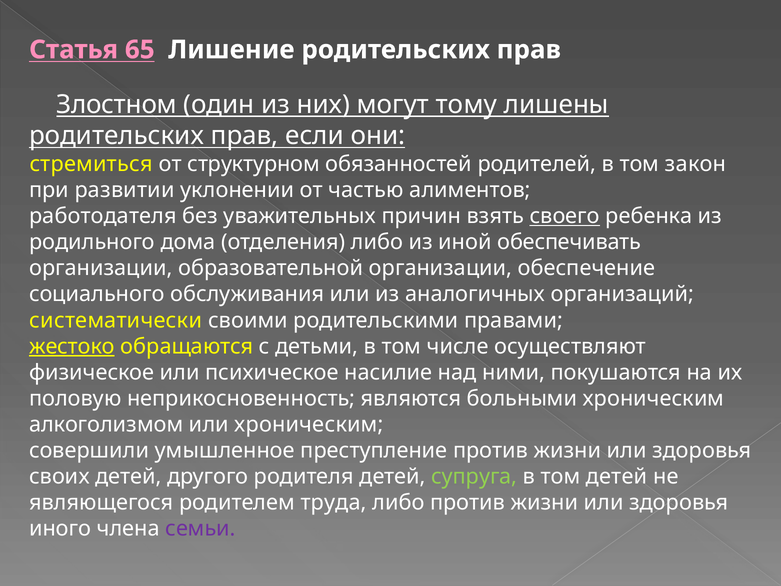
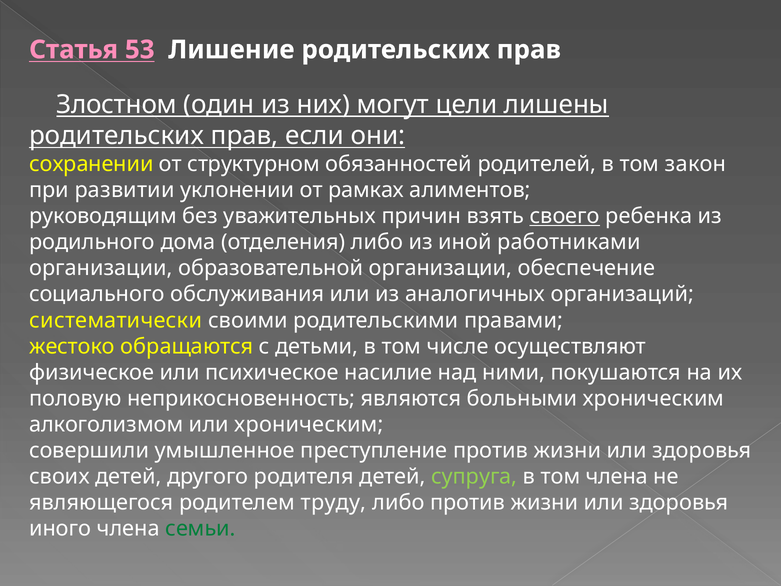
65: 65 -> 53 (140, 50)
тому: тому -> цели (466, 104)
стремиться: стремиться -> сохранении (91, 164)
частью: частью -> рамках (366, 190)
работодателя: работодателя -> руководящим (103, 216)
обеспечивать: обеспечивать -> работниками (569, 242)
жестоко underline: present -> none (72, 346)
том детей: детей -> члена (617, 476)
труда: труда -> труду (334, 503)
семьи colour: purple -> green (201, 529)
